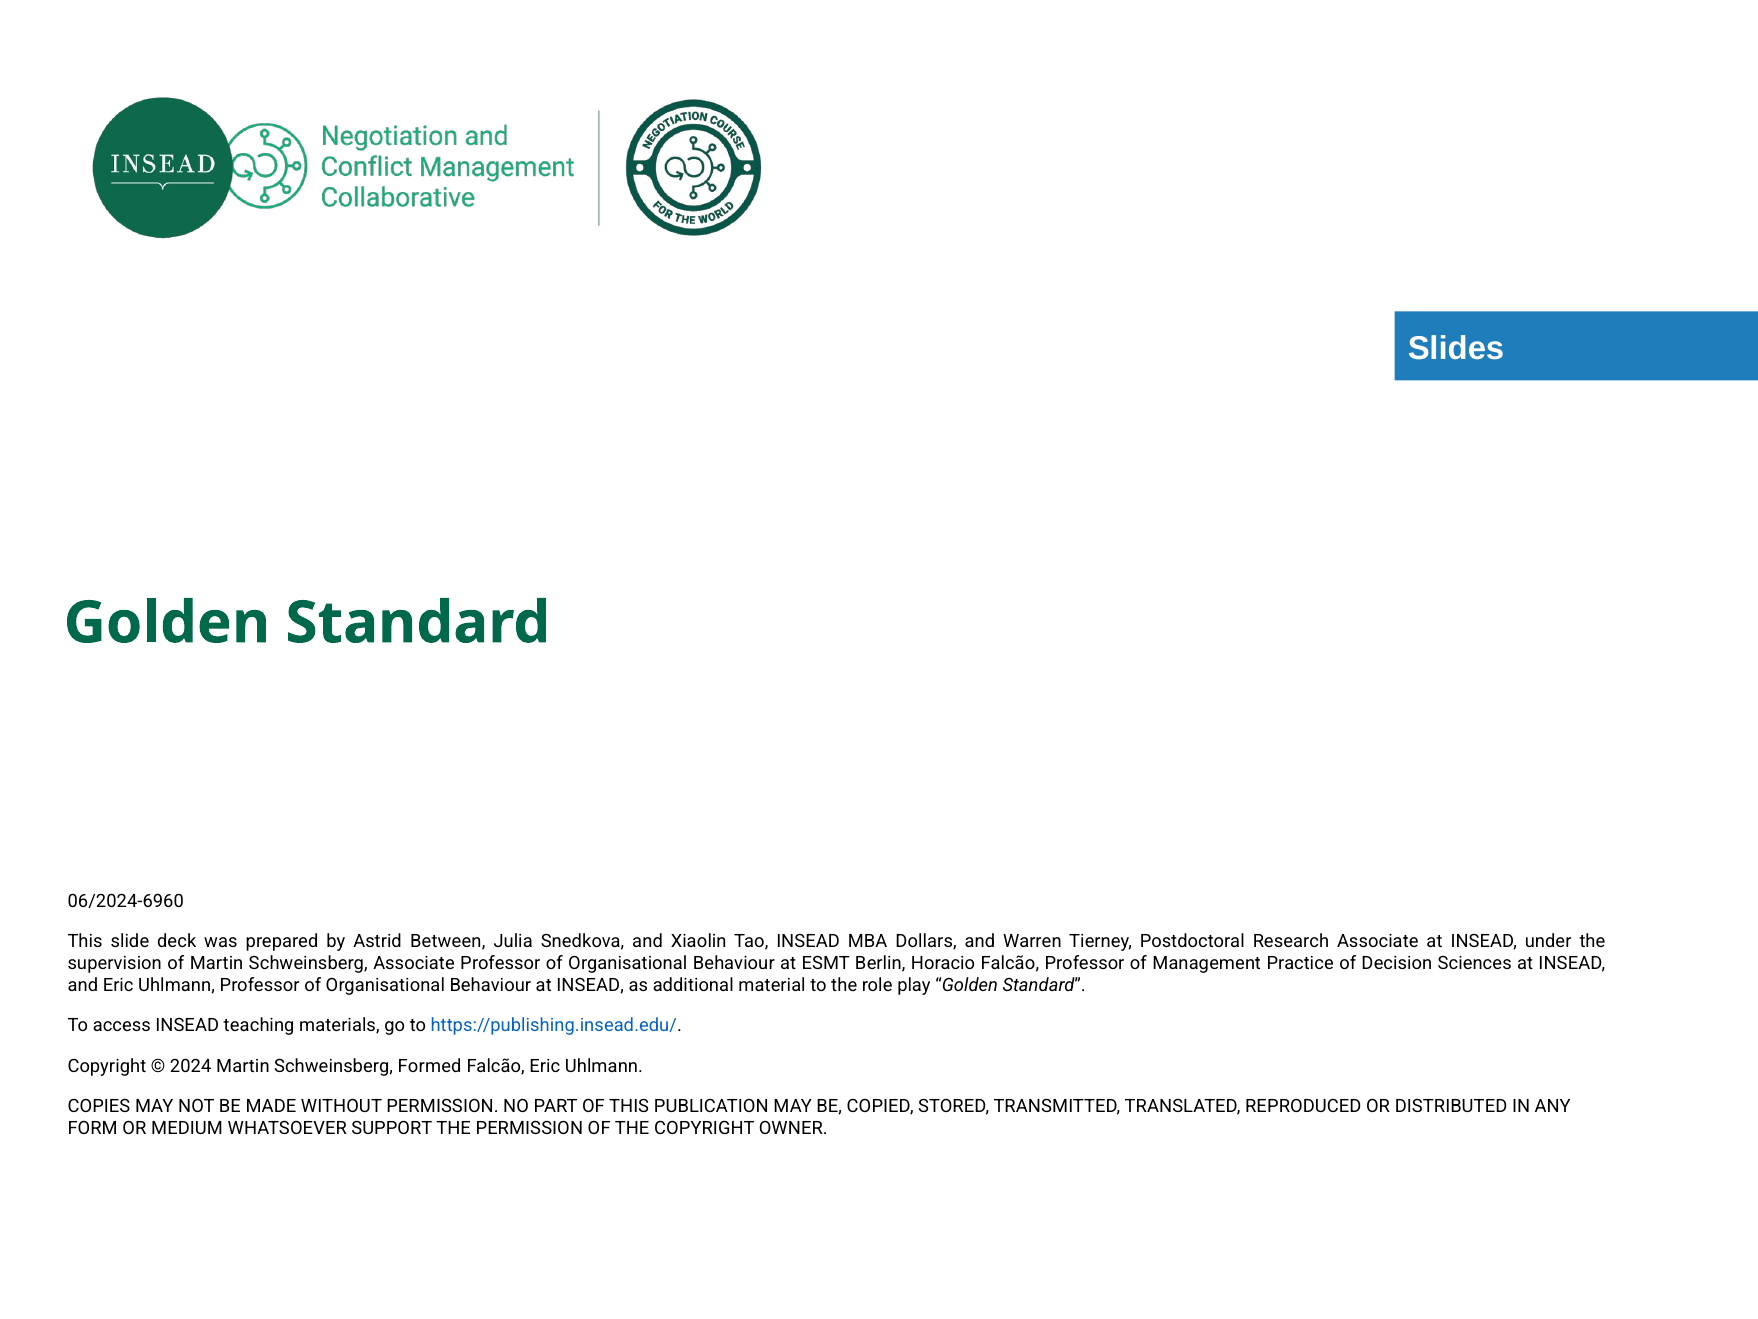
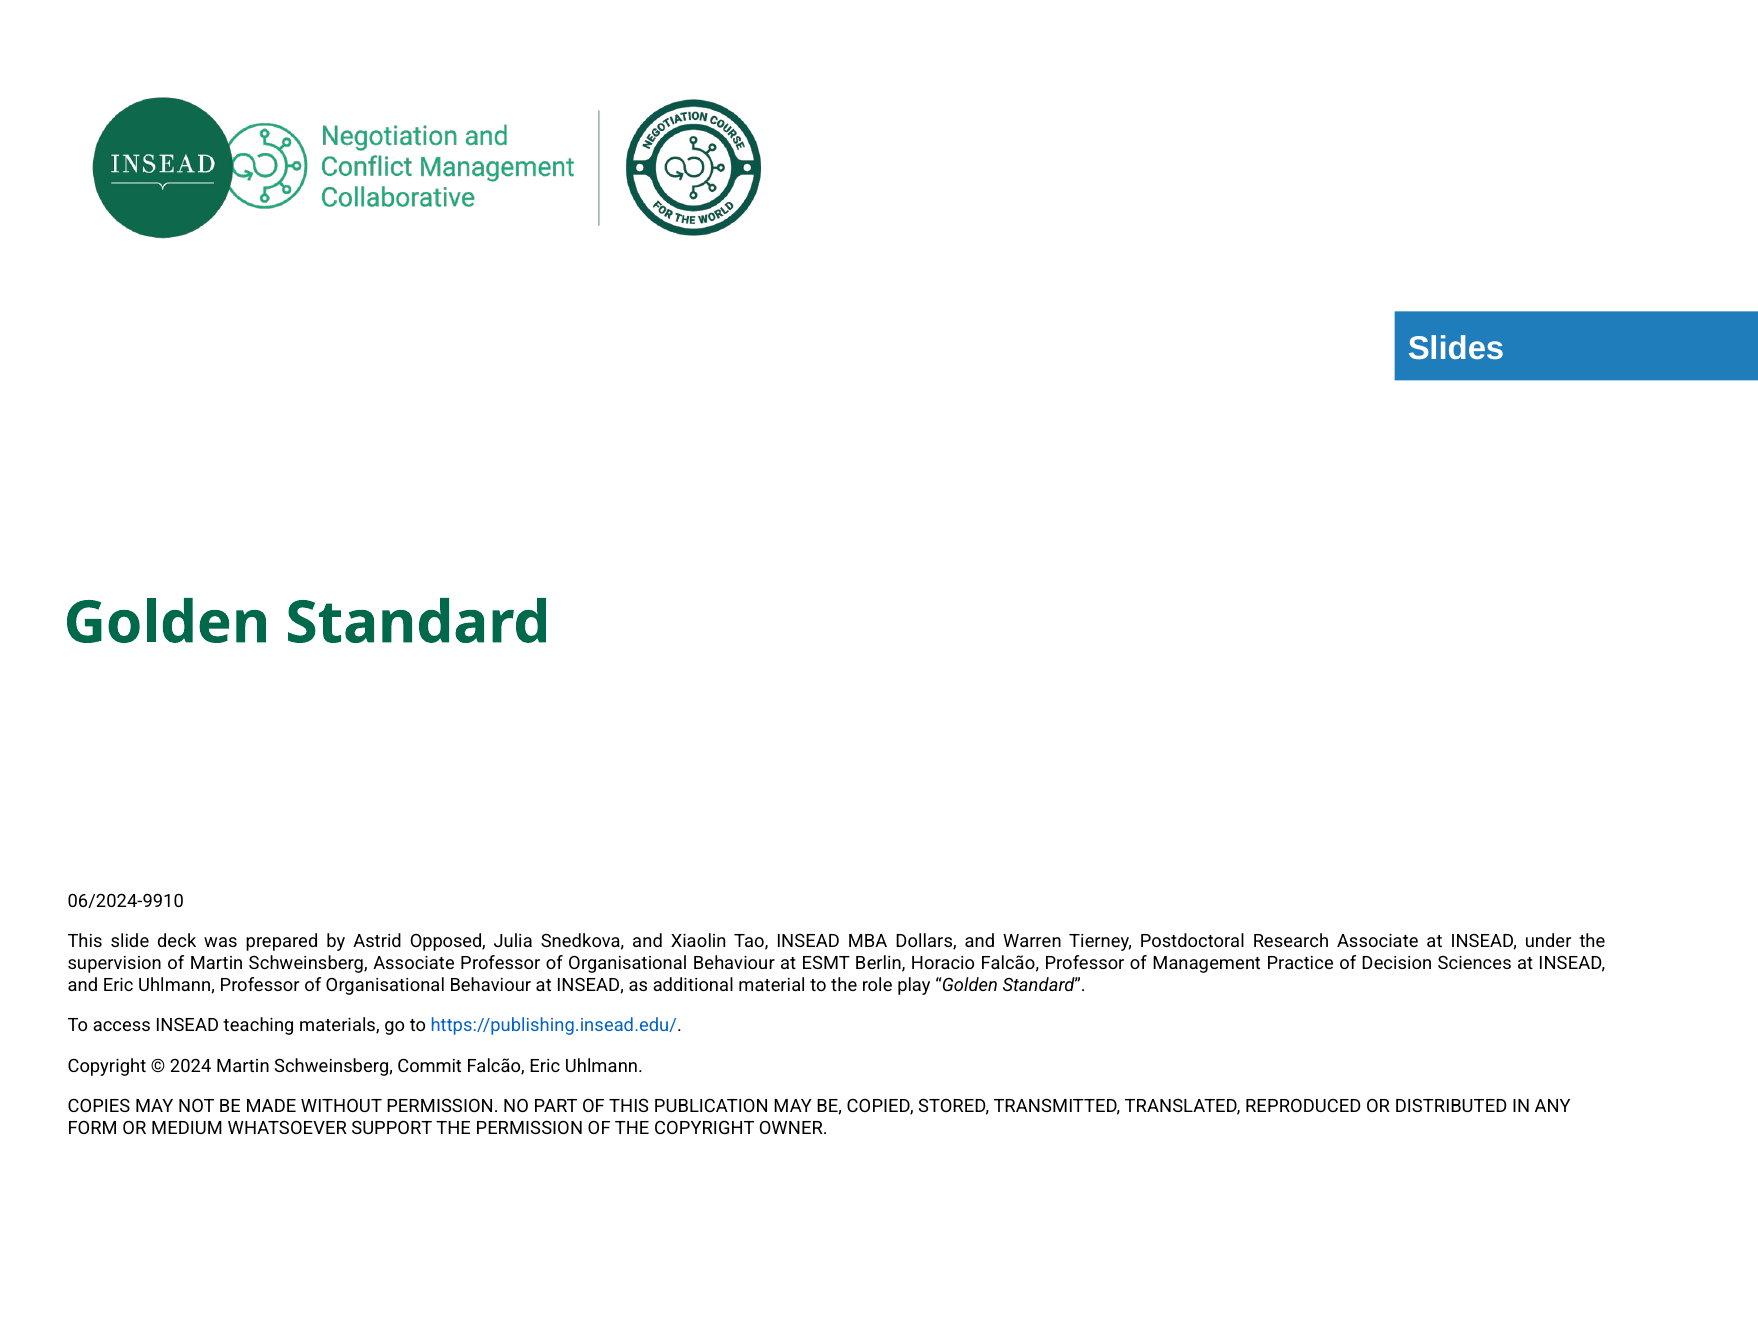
06/2024-6960: 06/2024-6960 -> 06/2024-9910 (126, 901)
Between: Between -> Opposed (448, 941)
Formed: Formed -> Commit (430, 1066)
